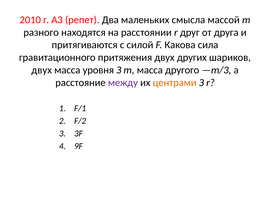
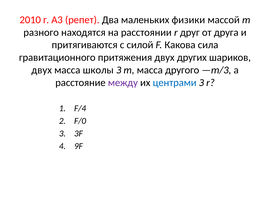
смысла: смысла -> физики (188, 20)
уровня: уровня -> школы (98, 70)
центрами colour: orange -> blue (175, 83)
F/1: F/1 -> F/4 (80, 109)
F/2: F/2 -> F/0 (80, 121)
